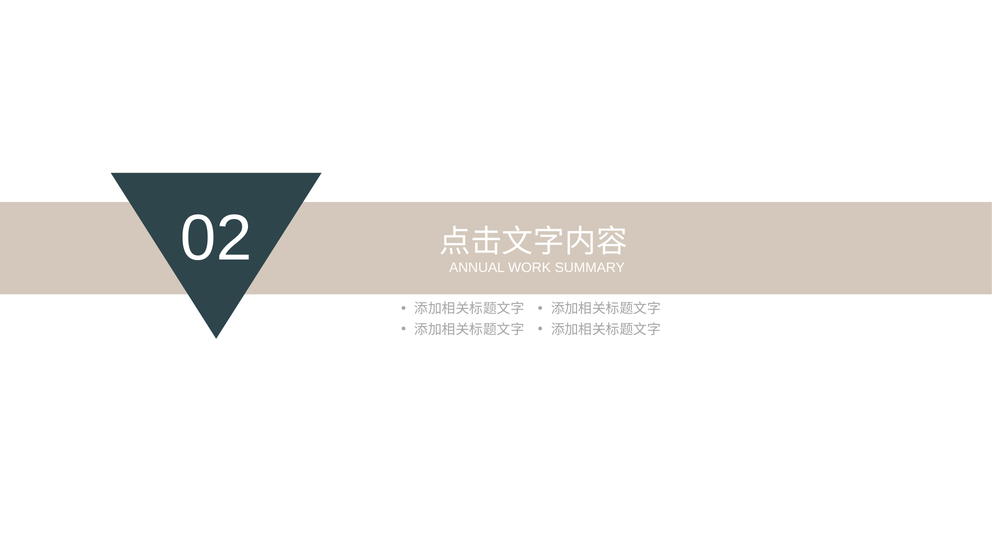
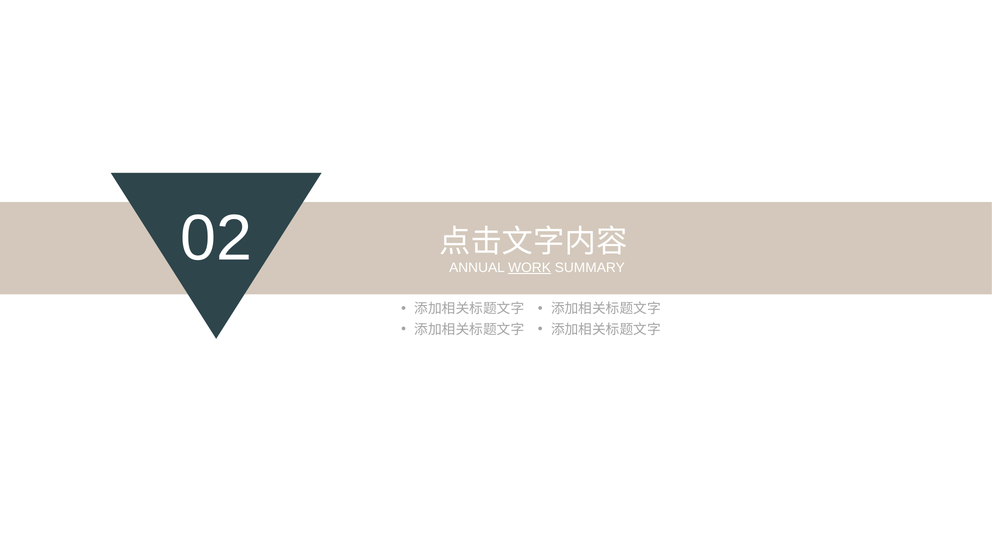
WORK underline: none -> present (530, 268)
